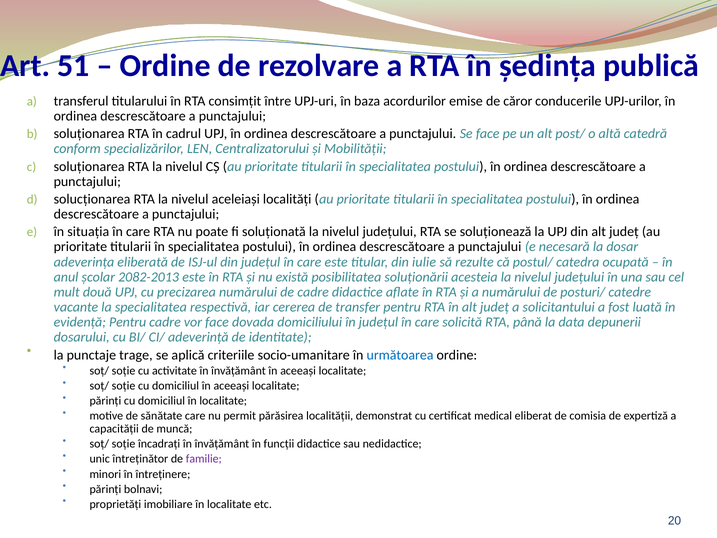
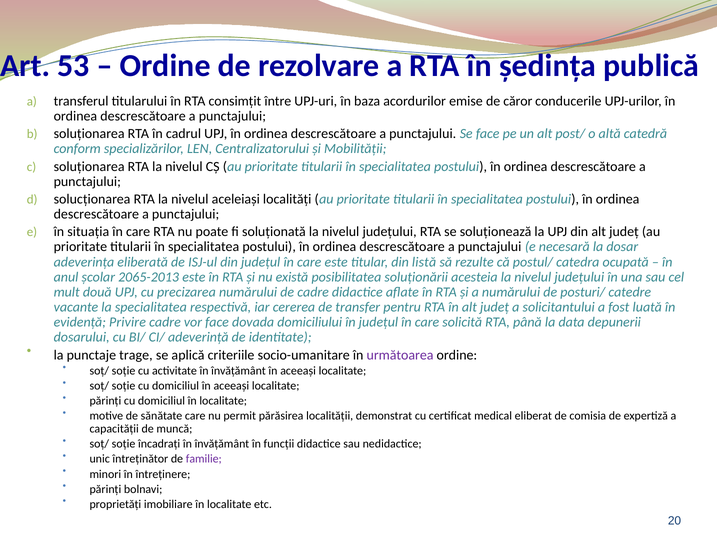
51: 51 -> 53 (73, 66)
iulie: iulie -> listă (424, 262)
2082-2013: 2082-2013 -> 2065-2013 (149, 277)
evidenţă Pentru: Pentru -> Privire (128, 322)
următoarea colour: blue -> purple (400, 355)
